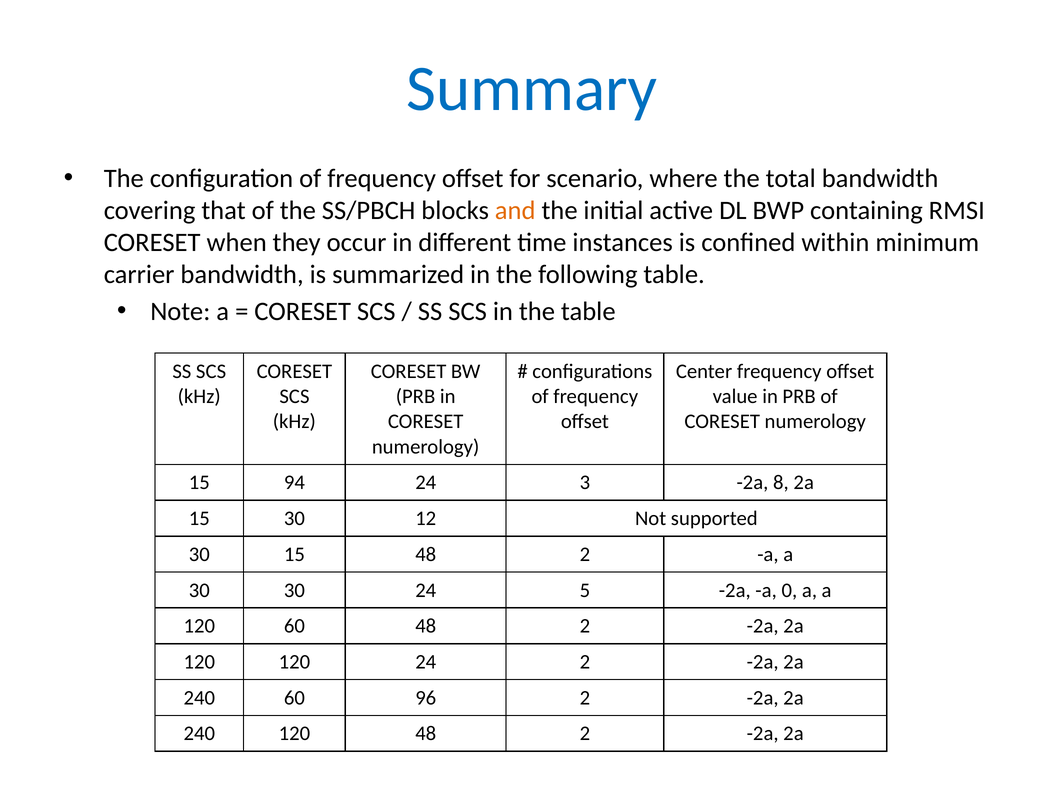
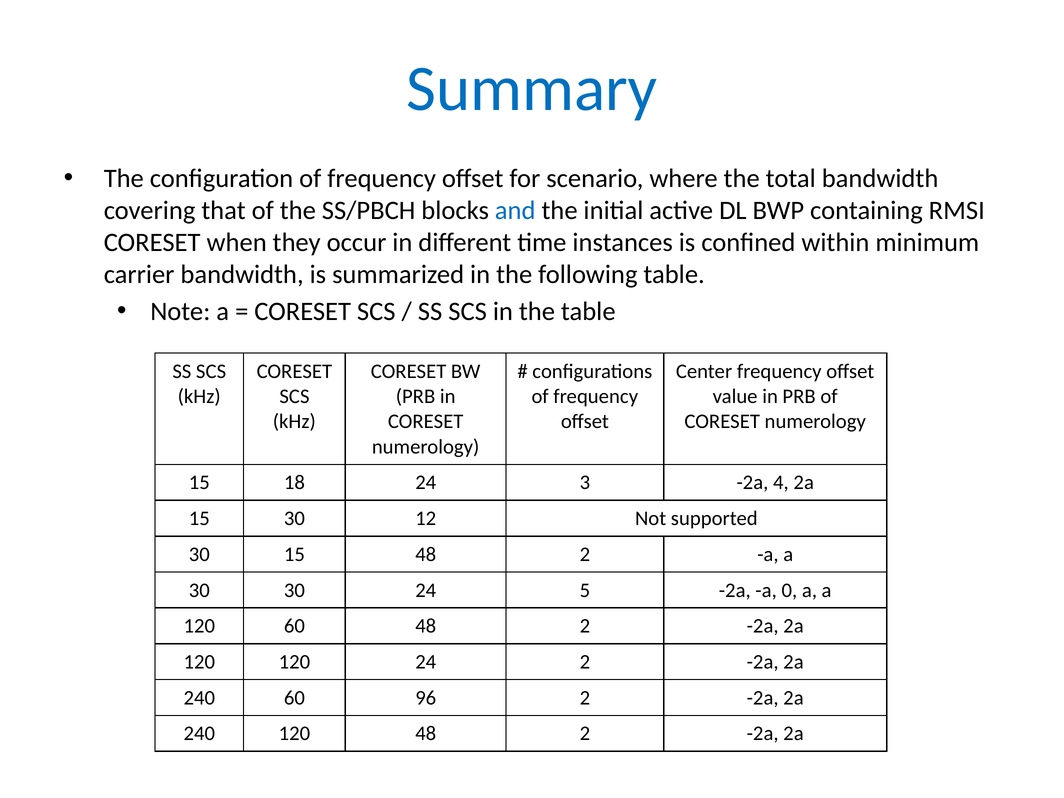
and colour: orange -> blue (515, 210)
94: 94 -> 18 (294, 483)
8: 8 -> 4 (781, 483)
